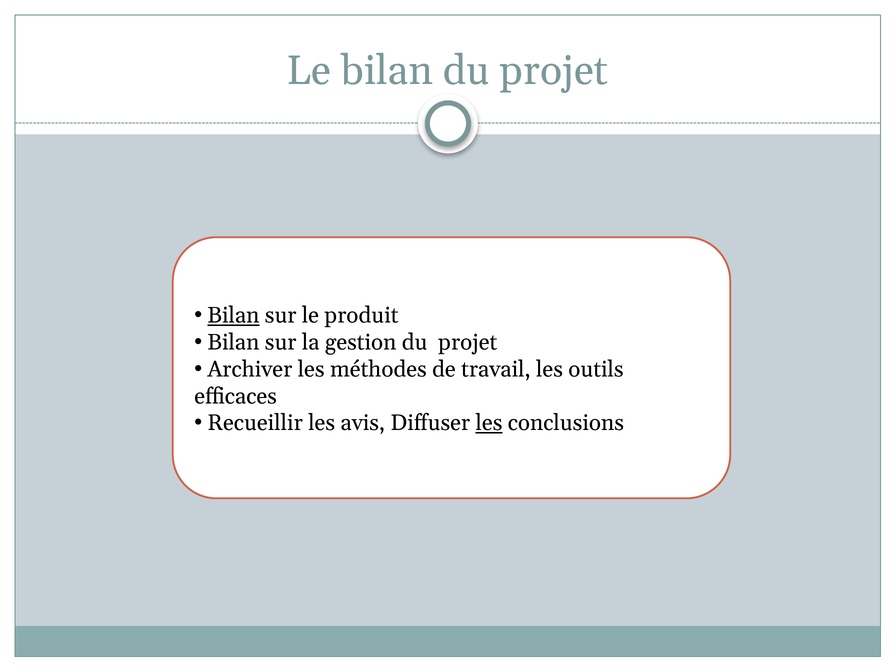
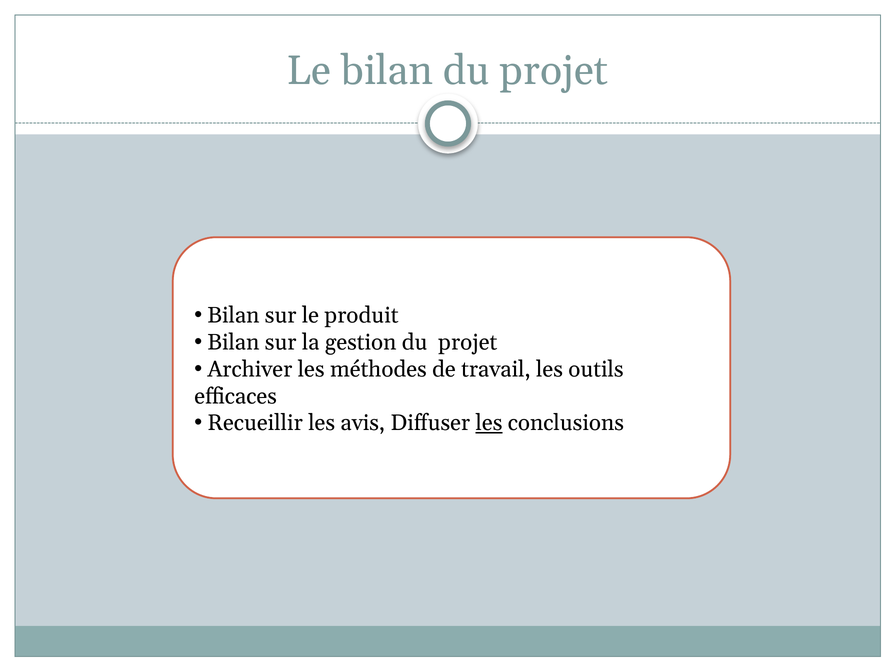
Bilan underline: present -> none (233, 316)
